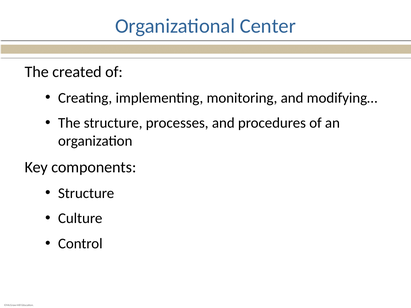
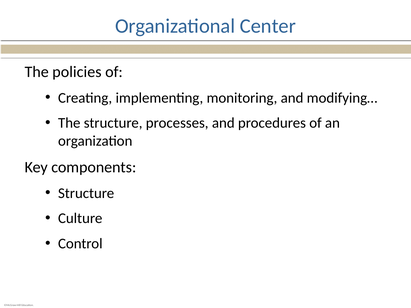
created: created -> policies (77, 72)
